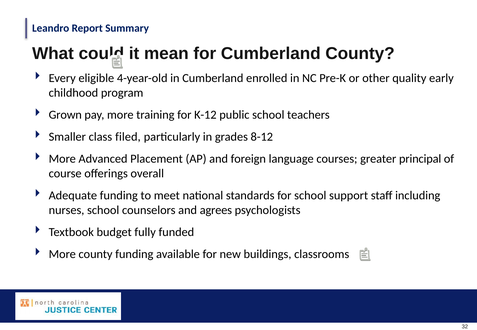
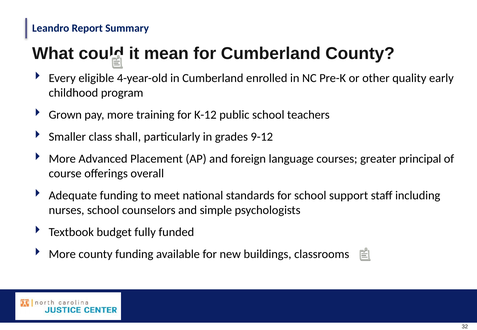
filed: filed -> shall (128, 137)
8-12: 8-12 -> 9-12 (262, 137)
agrees: agrees -> simple (216, 210)
